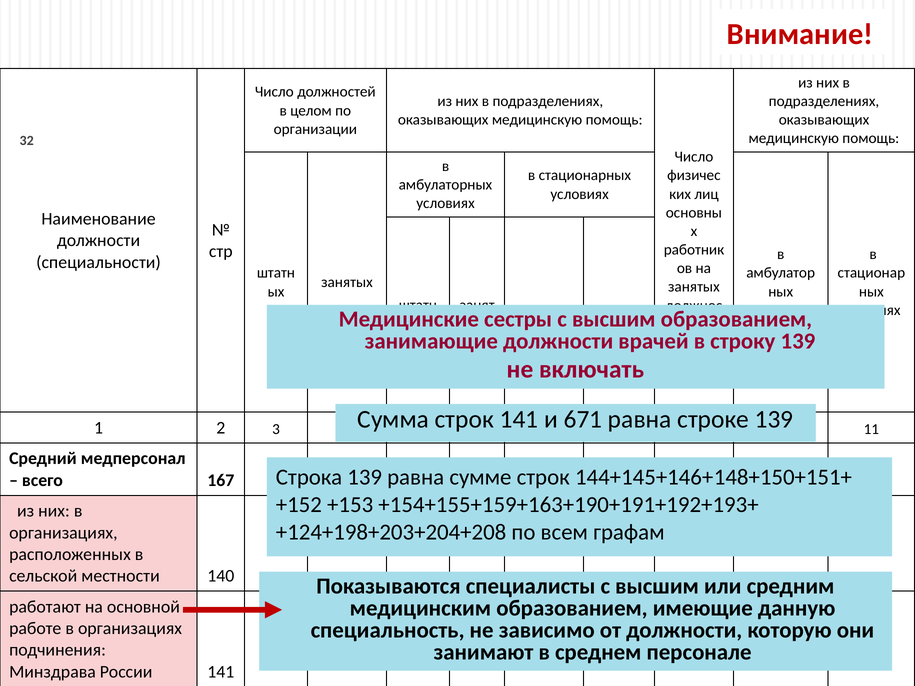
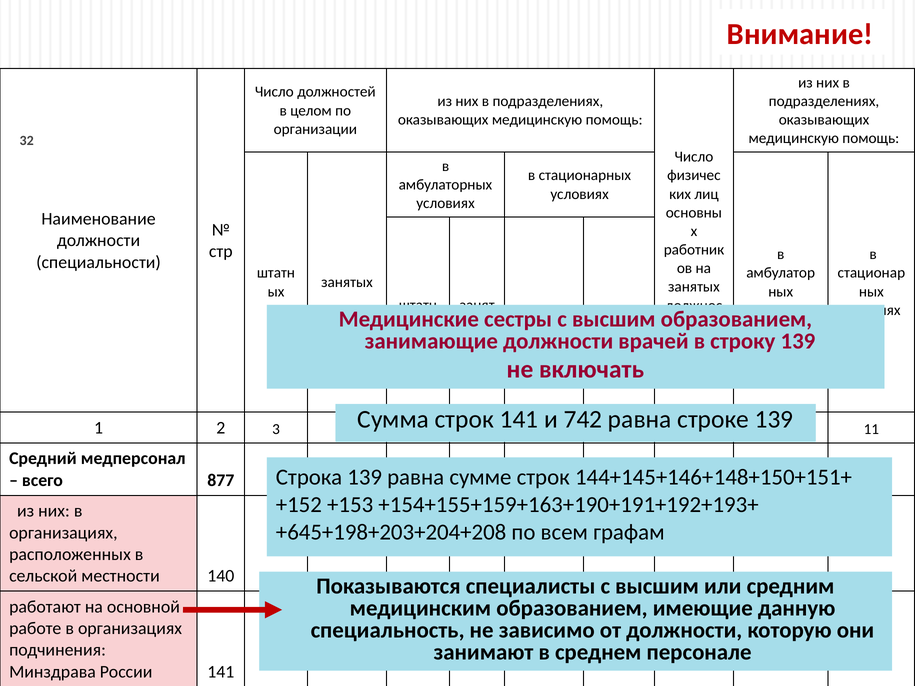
671: 671 -> 742 (583, 420)
167: 167 -> 877 (221, 480)
+124+198+203+204+208: +124+198+203+204+208 -> +645+198+203+204+208 (391, 532)
